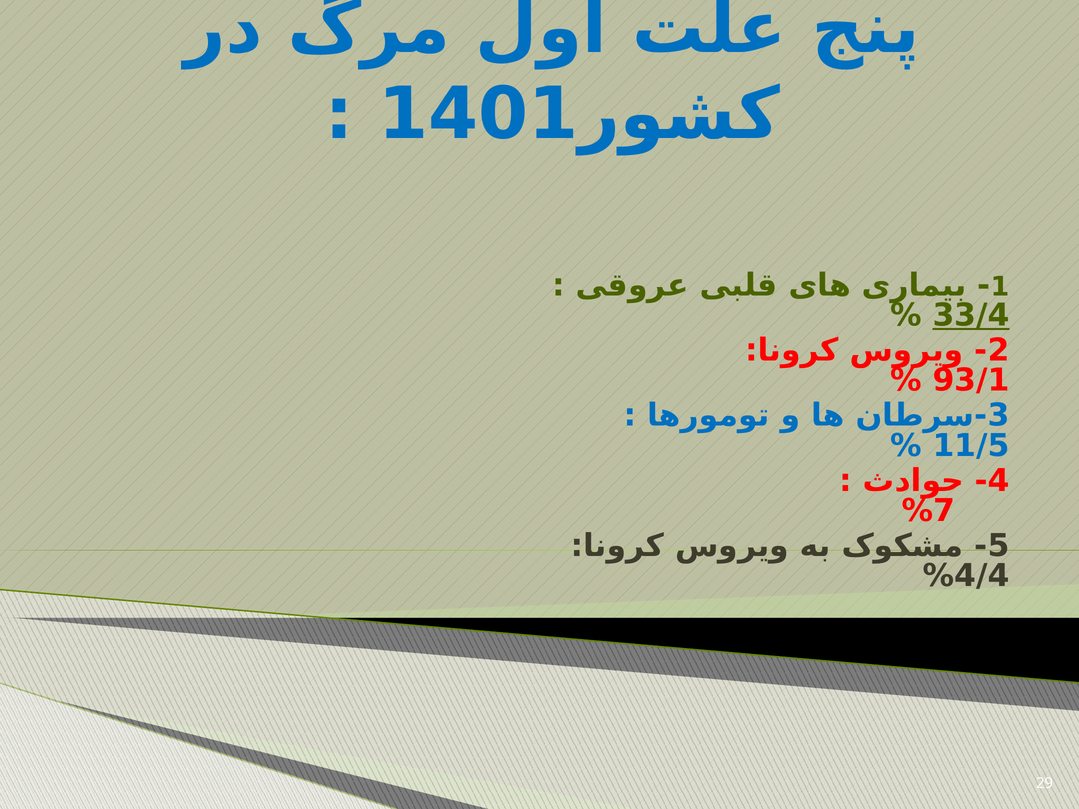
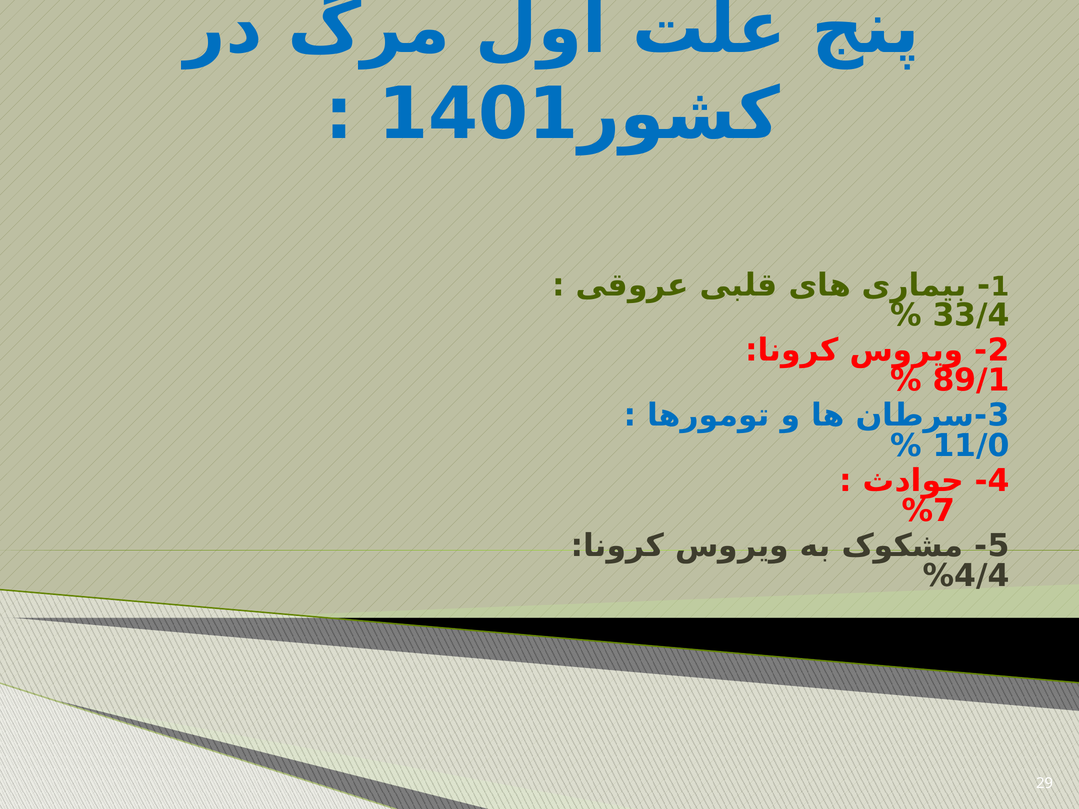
33/4 underline: present -> none (971, 316)
93/1: 93/1 -> 89/1 (971, 381)
11/5: 11/5 -> 11/0 (971, 446)
